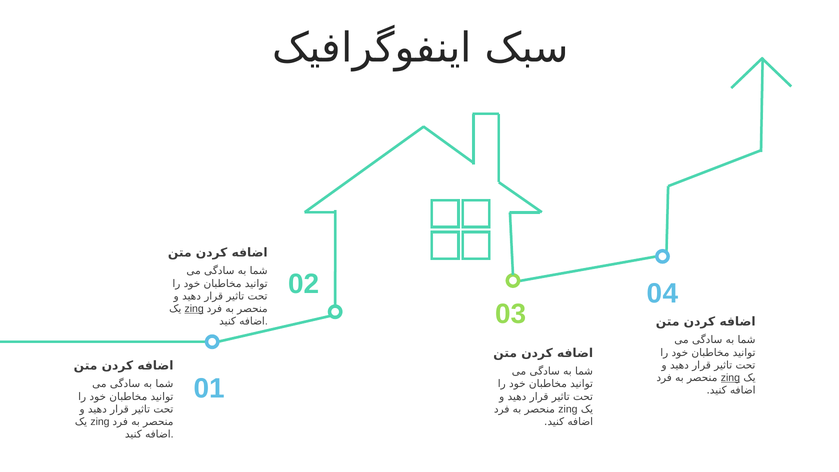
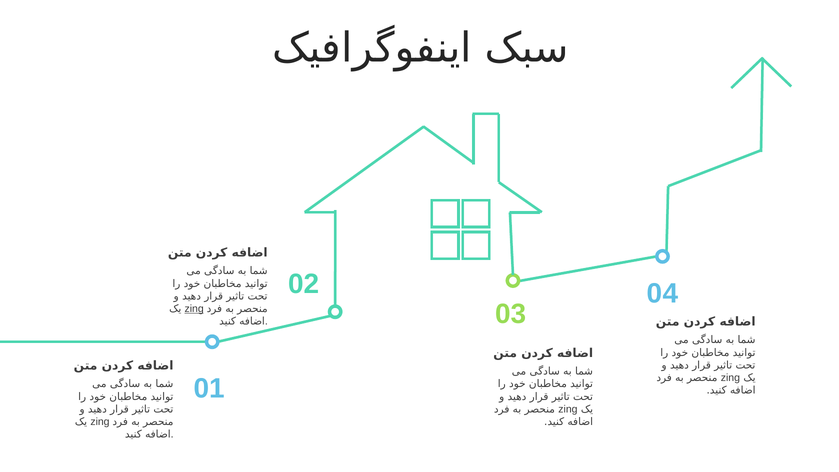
zing underline: present -> none (730, 378)
